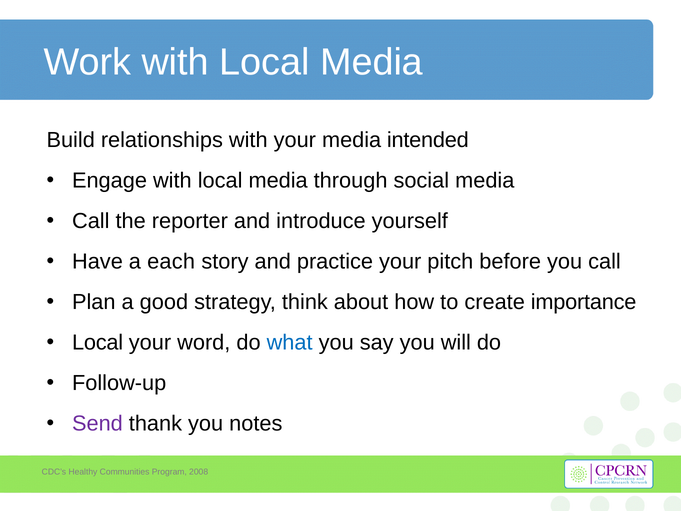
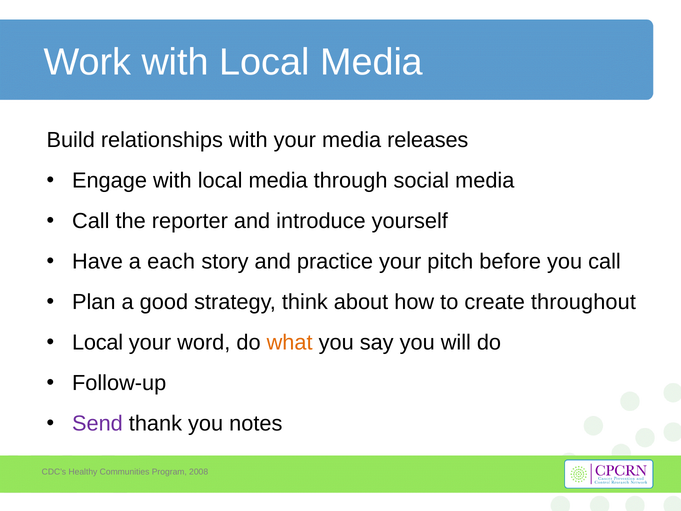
intended: intended -> releases (428, 140)
importance: importance -> throughout (583, 302)
what colour: blue -> orange (290, 342)
